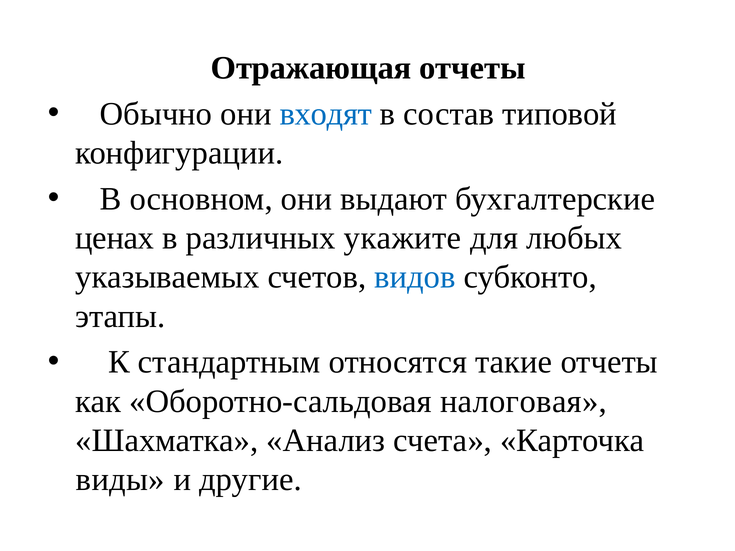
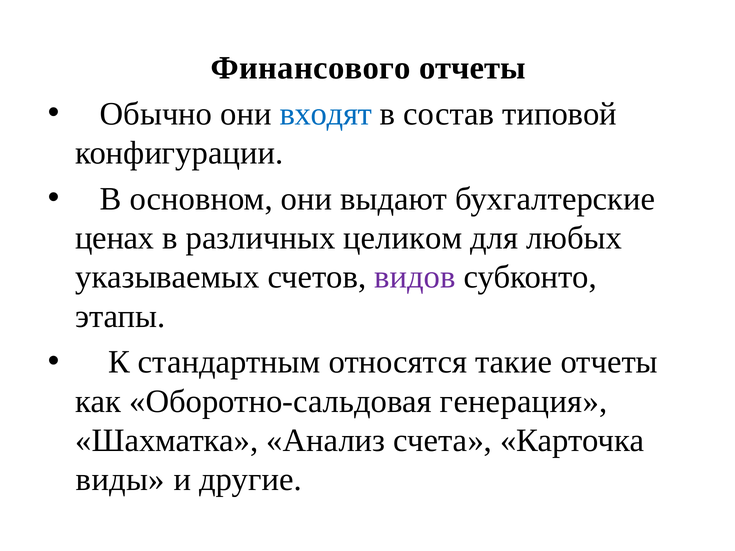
Отражающая: Отражающая -> Финансового (311, 68)
укажите: укажите -> целиком (403, 238)
видов colour: blue -> purple (415, 277)
налоговая: налоговая -> генерация (524, 401)
